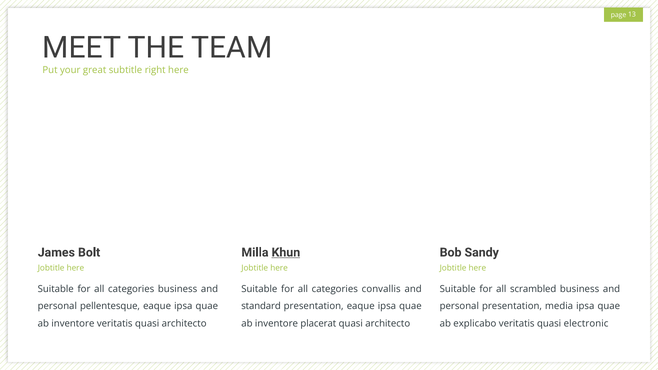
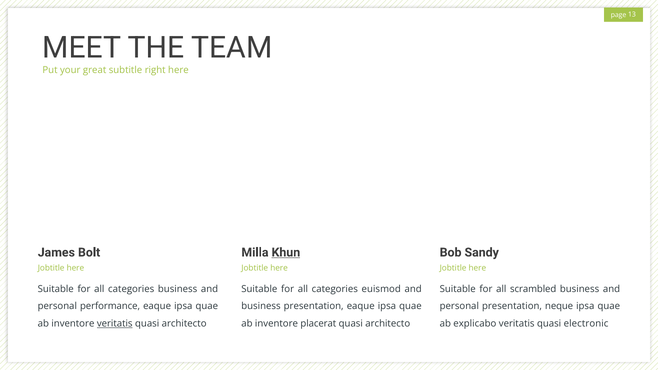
convallis: convallis -> euismod (381, 289)
pellentesque: pellentesque -> performance (110, 306)
standard: standard -> business (261, 306)
media: media -> neque (559, 306)
veritatis underline: none -> present (115, 324)
